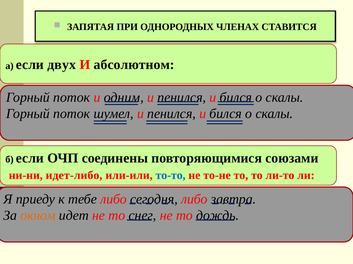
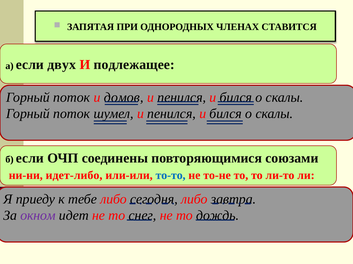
абсолютном: абсолютном -> подлежащее (134, 65)
одним: одним -> домов (124, 98)
окном colour: orange -> purple (38, 216)
